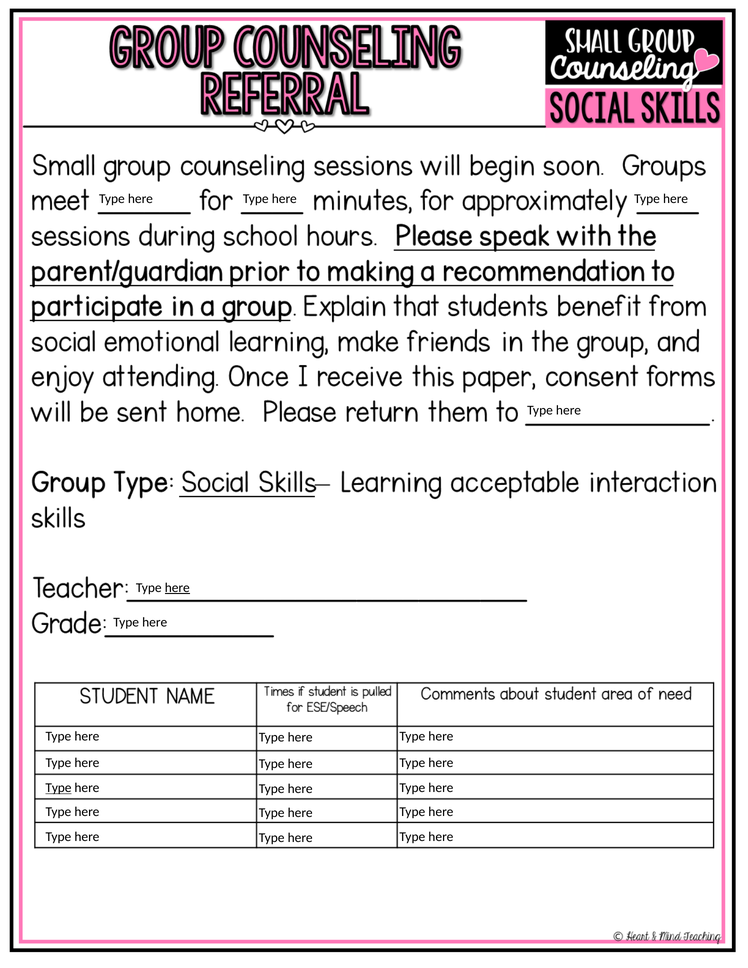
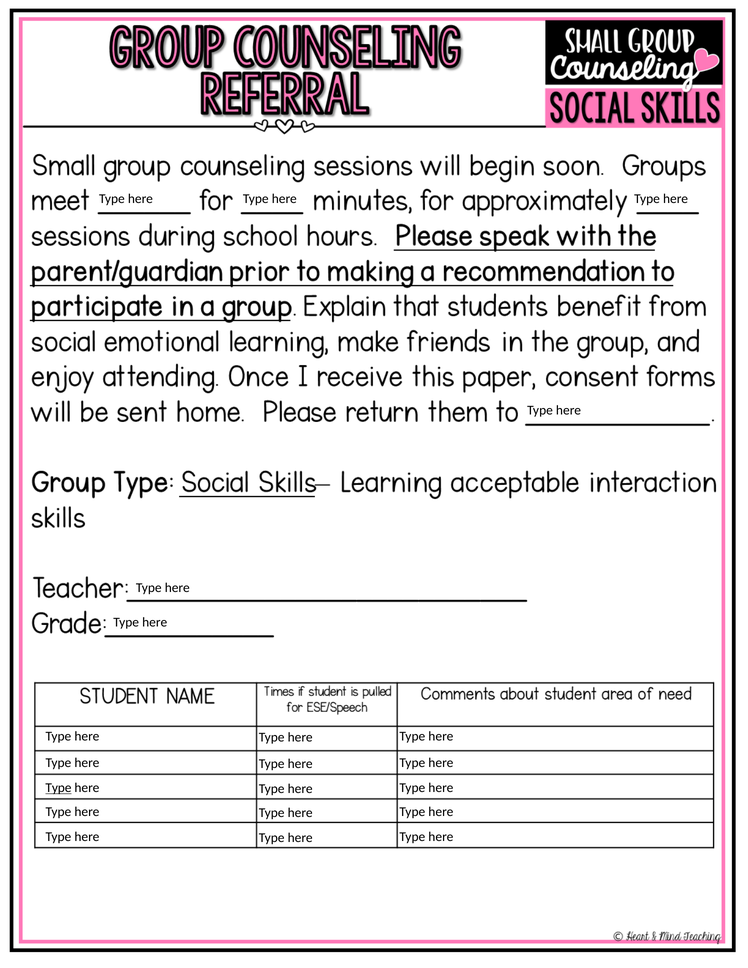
here underline: present -> none (177, 588)
